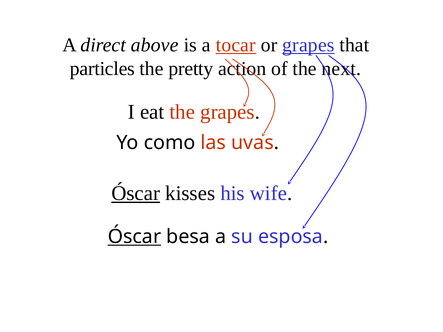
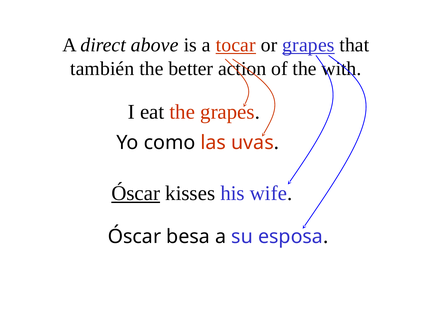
particles: particles -> también (102, 69)
pretty: pretty -> better (191, 69)
next: next -> with (341, 69)
Óscar underline: present -> none (134, 237)
